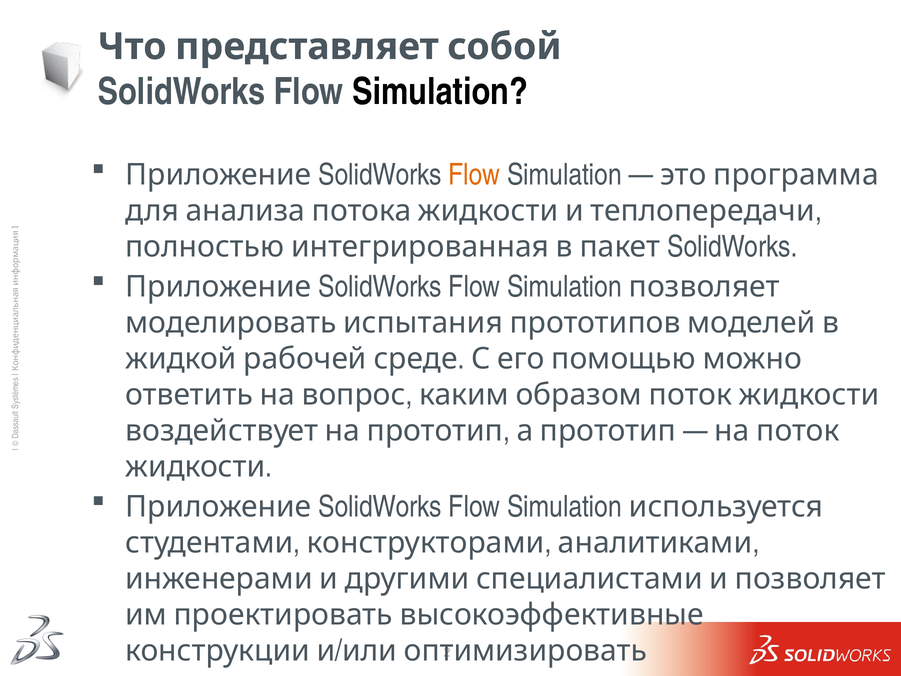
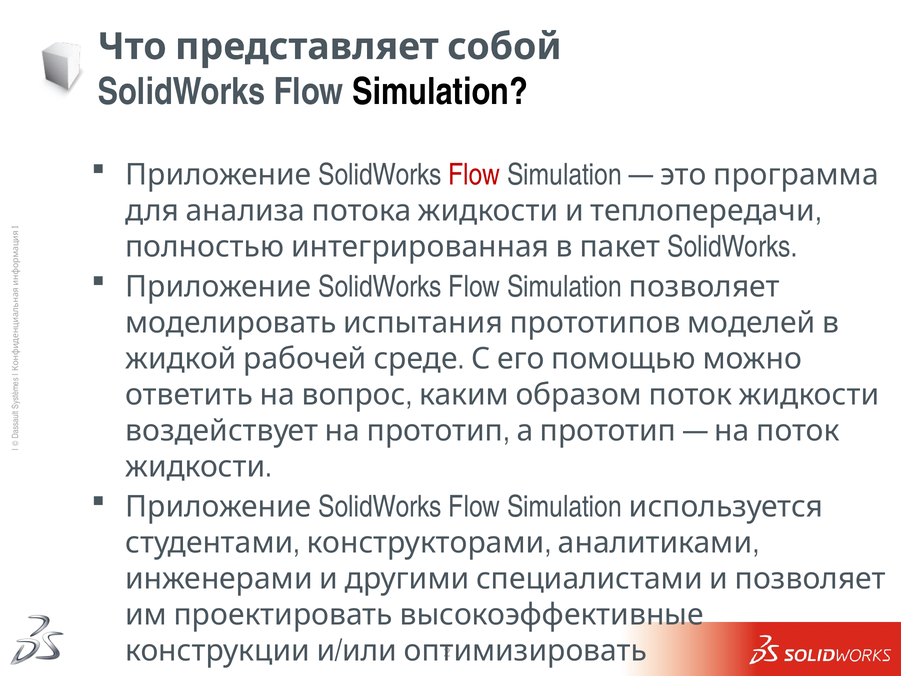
Flow colour: orange -> red (474, 175)
